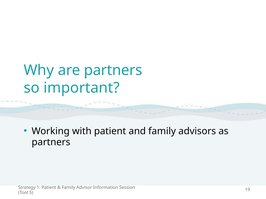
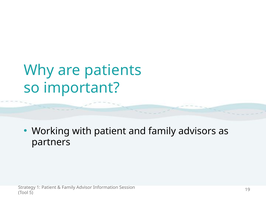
are partners: partners -> patients (113, 70)
